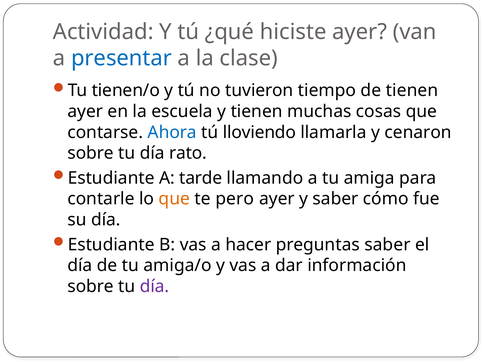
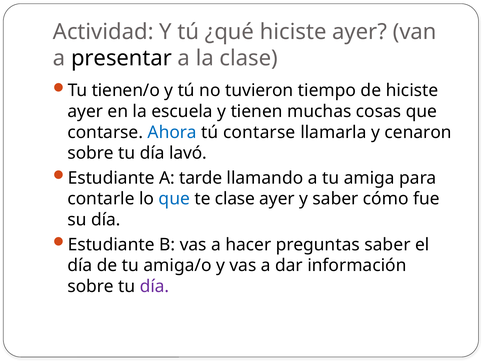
presentar colour: blue -> black (121, 58)
de tienen: tienen -> hiciste (412, 90)
tú lloviendo: lloviendo -> contarse (259, 132)
rato: rato -> lavó (188, 153)
que colour: orange -> blue (174, 199)
te pero: pero -> clase (235, 199)
